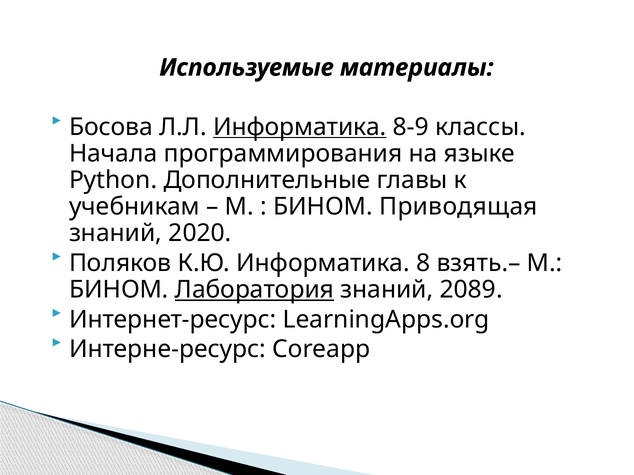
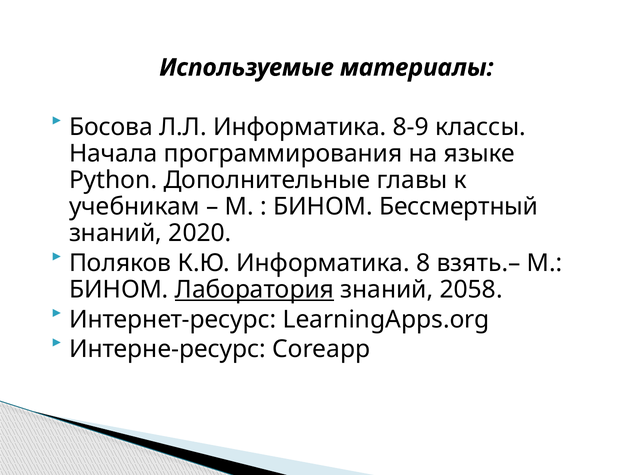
Информатика underline: present -> none (300, 127)
Приводящая: Приводящая -> Бессмертный (459, 207)
2089: 2089 -> 2058 (471, 290)
